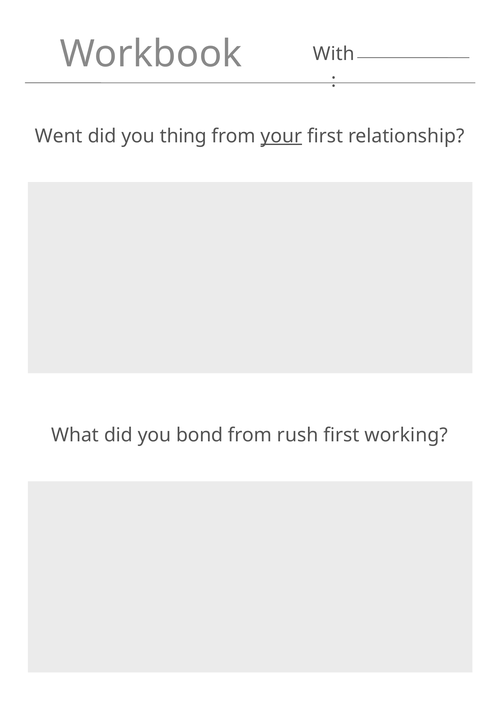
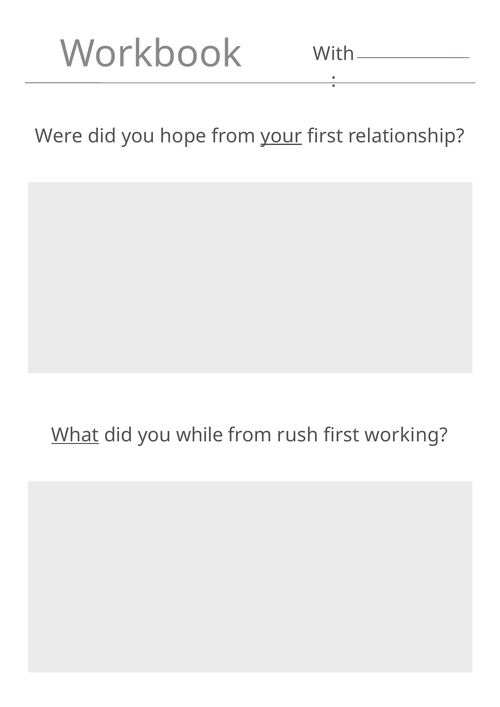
Went: Went -> Were (59, 136)
thing: thing -> hope (183, 136)
What underline: none -> present (75, 436)
bond: bond -> while (200, 436)
